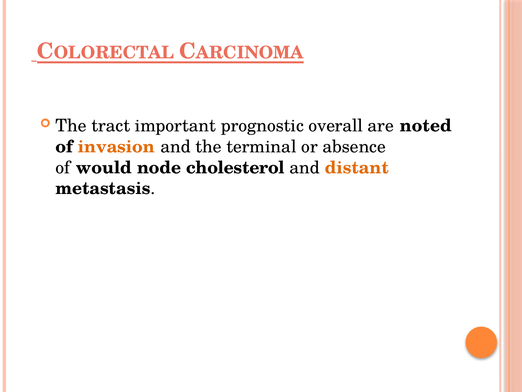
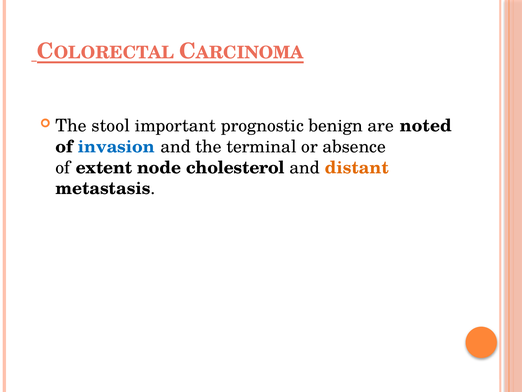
tract: tract -> stool (111, 126)
overall: overall -> benign (336, 126)
invasion colour: orange -> blue (116, 147)
would: would -> extent (104, 167)
